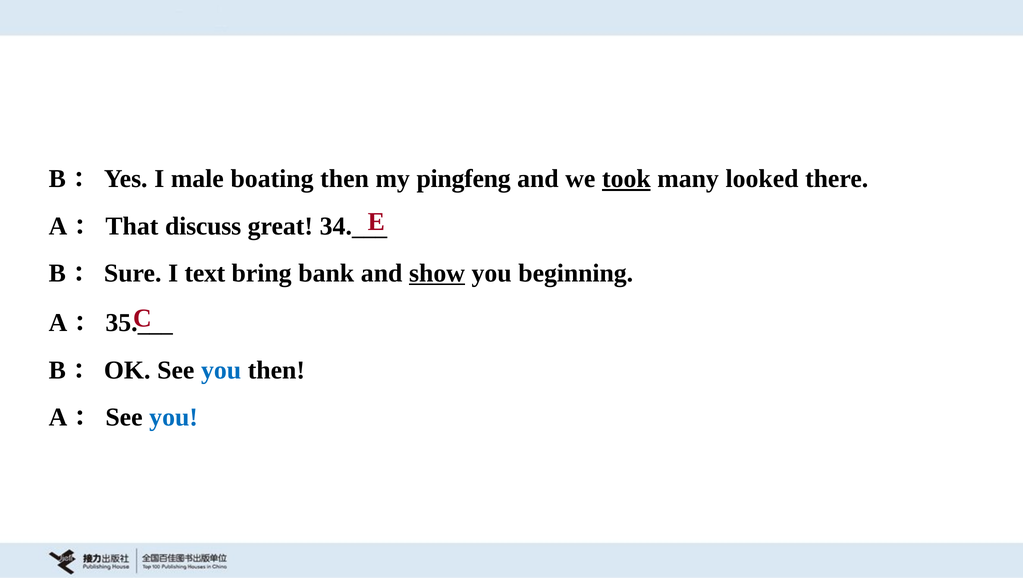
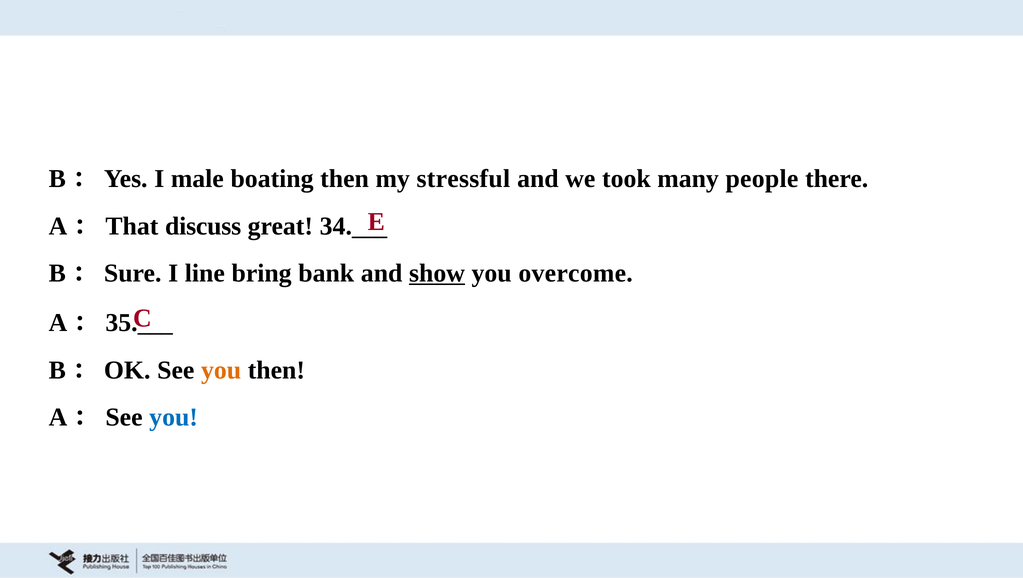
pingfeng: pingfeng -> stressful (463, 179)
took underline: present -> none (626, 179)
looked: looked -> people (762, 179)
text: text -> line (205, 274)
beginning: beginning -> overcome (576, 274)
you colour: blue -> orange (221, 370)
